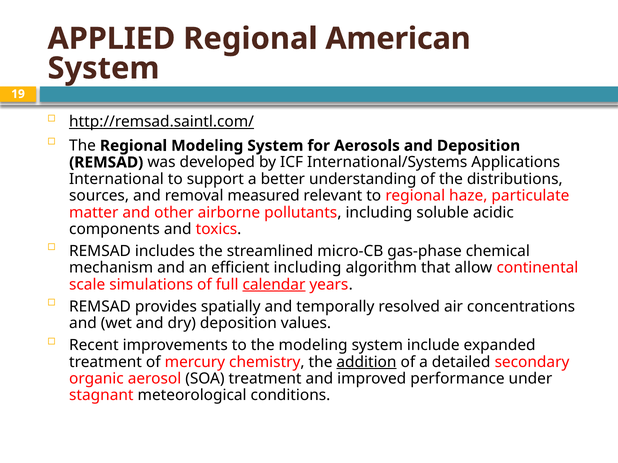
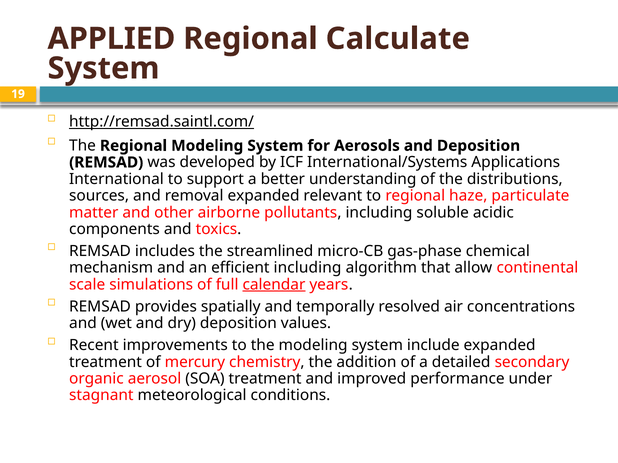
American: American -> Calculate (398, 39)
removal measured: measured -> expanded (264, 196)
addition underline: present -> none (366, 362)
